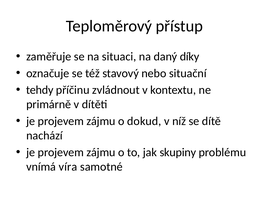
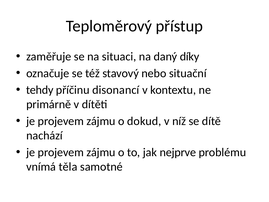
zvládnout: zvládnout -> disonancí (116, 90)
skupiny: skupiny -> nejprve (178, 152)
víra: víra -> těla (68, 166)
